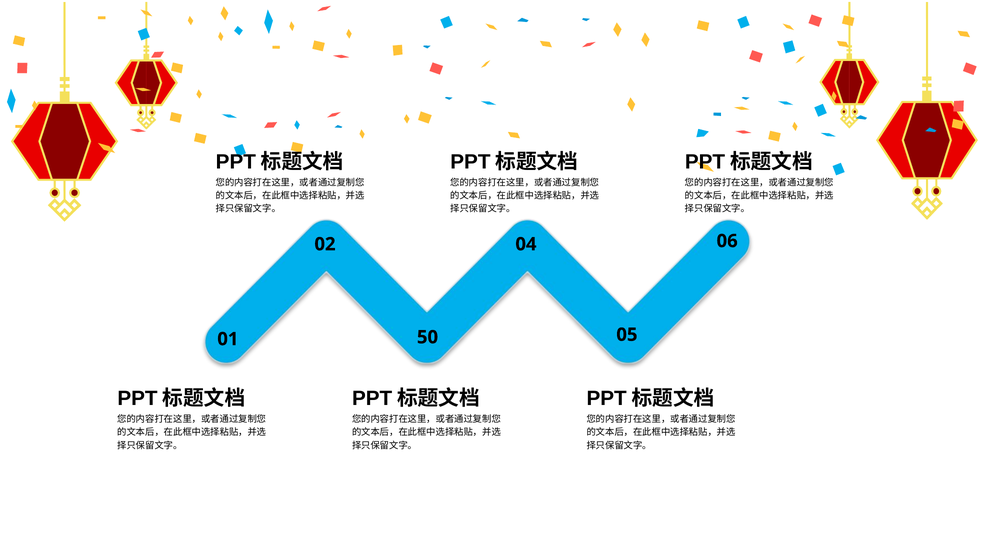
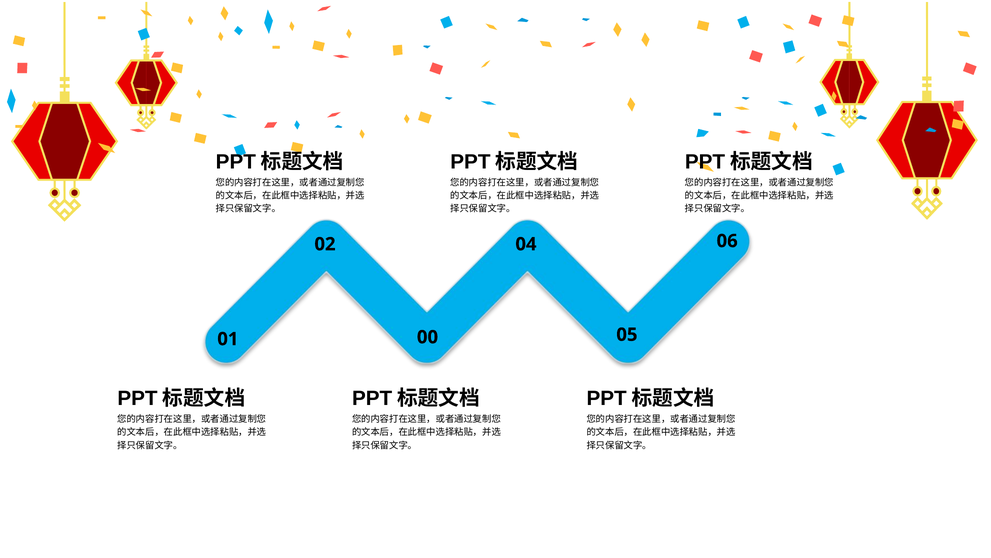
50: 50 -> 00 (427, 337)
